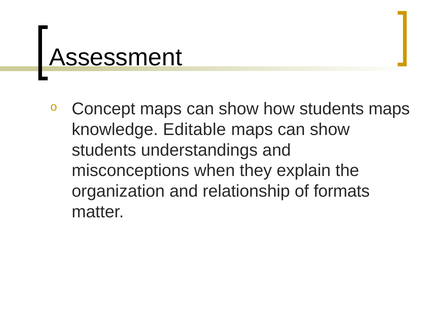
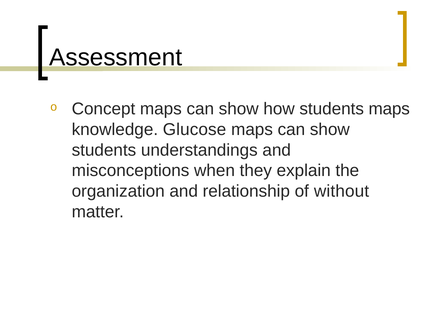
Editable: Editable -> Glucose (195, 130)
formats: formats -> without (342, 191)
